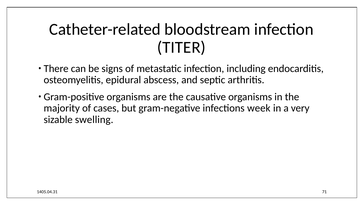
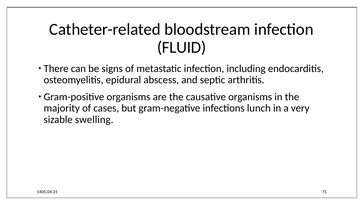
TITER: TITER -> FLUID (182, 47)
week: week -> lunch (259, 108)
